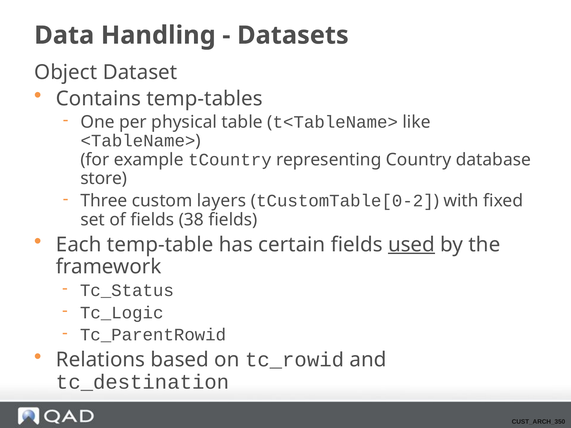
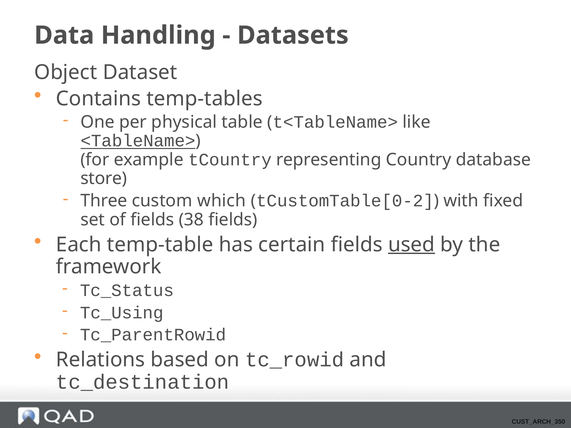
<TableName> underline: none -> present (138, 141)
layers: layers -> which (222, 201)
Tc_Logic: Tc_Logic -> Tc_Using (122, 313)
